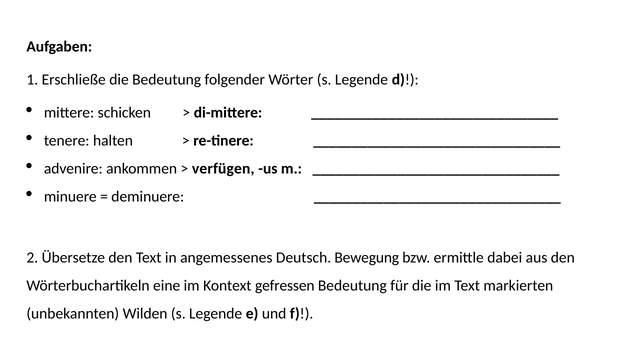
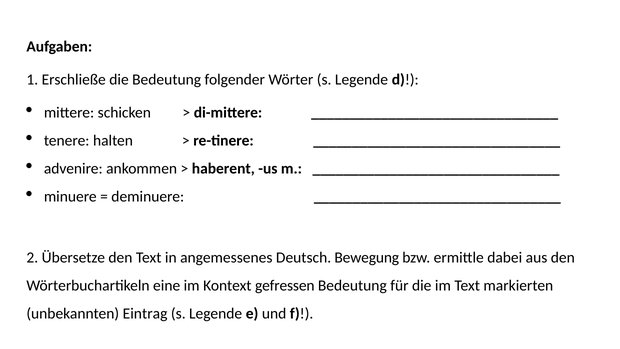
verfügen: verfügen -> haberent (223, 169)
Wilden: Wilden -> Eintrag (145, 313)
